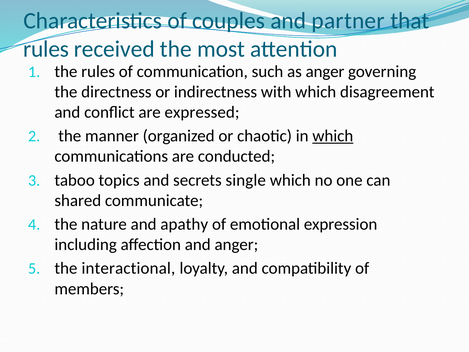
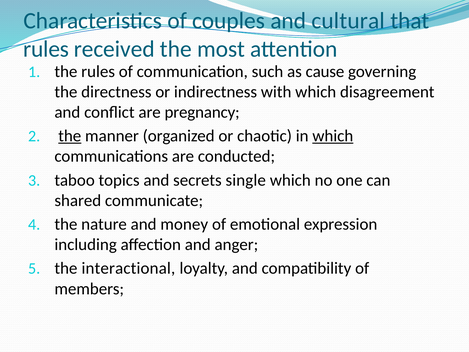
partner: partner -> cultural (348, 21)
as anger: anger -> cause (325, 71)
expressed: expressed -> pregnancy (202, 112)
the underline: none -> present (70, 136)
apathy: apathy -> money (184, 224)
